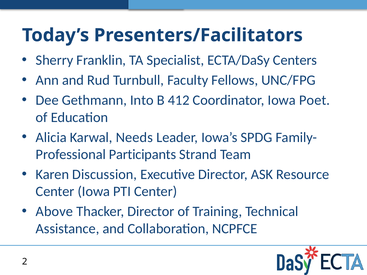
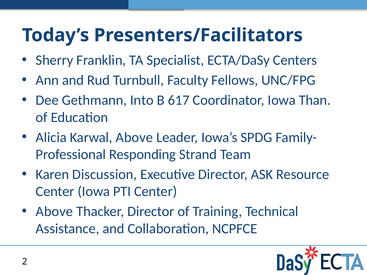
412: 412 -> 617 (179, 100)
Poet: Poet -> Than (315, 100)
Karwal Needs: Needs -> Above (134, 137)
Participants: Participants -> Responding (143, 155)
